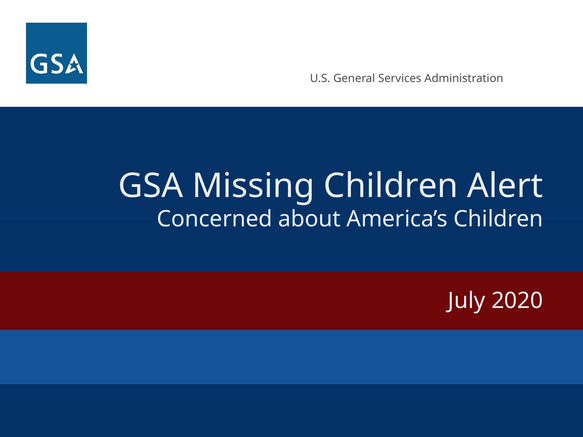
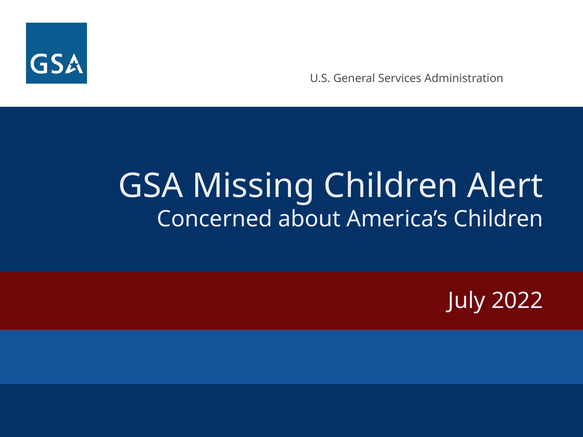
2020: 2020 -> 2022 (517, 301)
